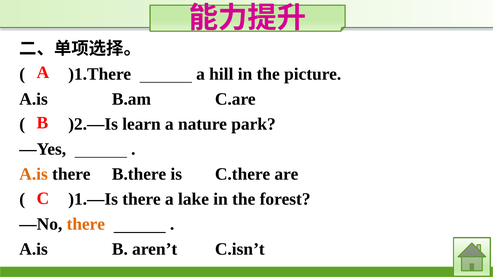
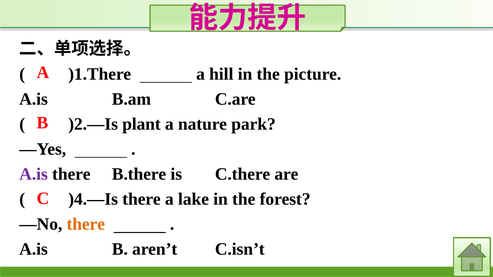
learn: learn -> plant (141, 124)
A.is colour: orange -> purple (34, 174)
)1.—Is: )1.—Is -> )4.—Is (93, 199)
